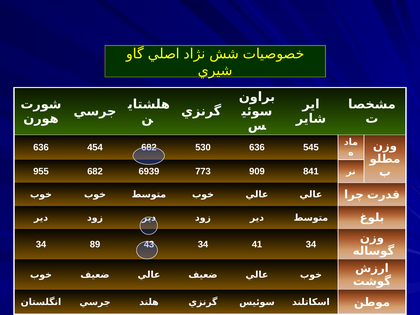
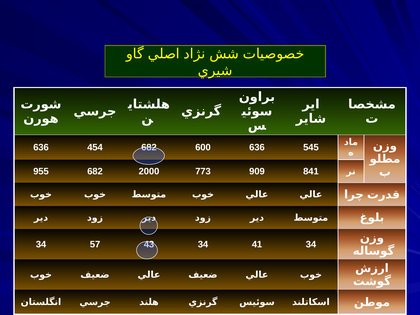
530: 530 -> 600 (203, 147)
6939: 6939 -> 2000 (149, 171)
89: 89 -> 57 (95, 244)
